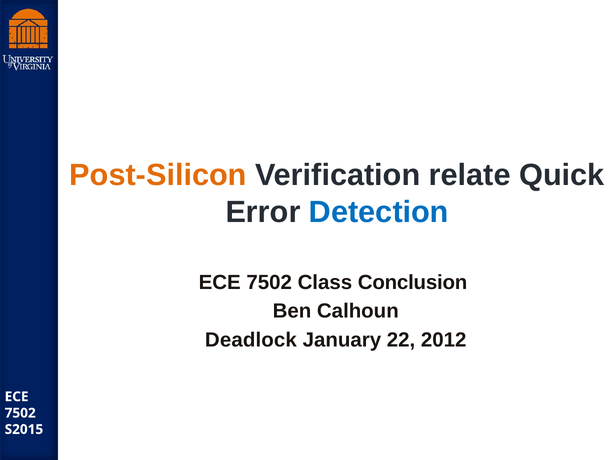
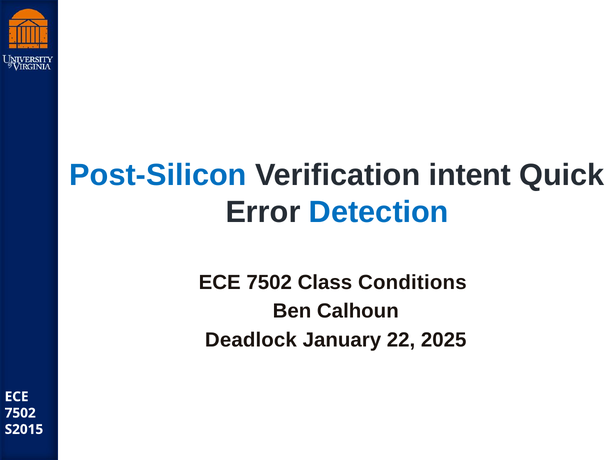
Post-Silicon colour: orange -> blue (158, 175)
relate: relate -> intent (470, 175)
Conclusion: Conclusion -> Conditions (412, 283)
2012: 2012 -> 2025 (444, 340)
